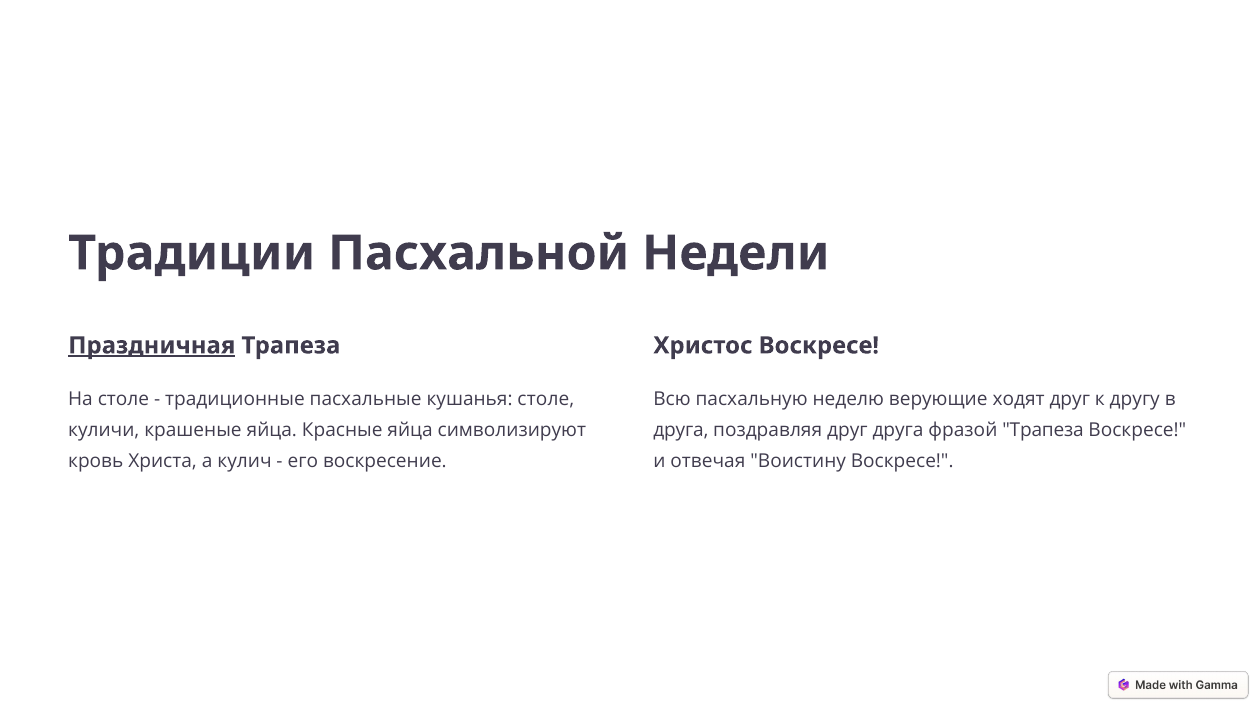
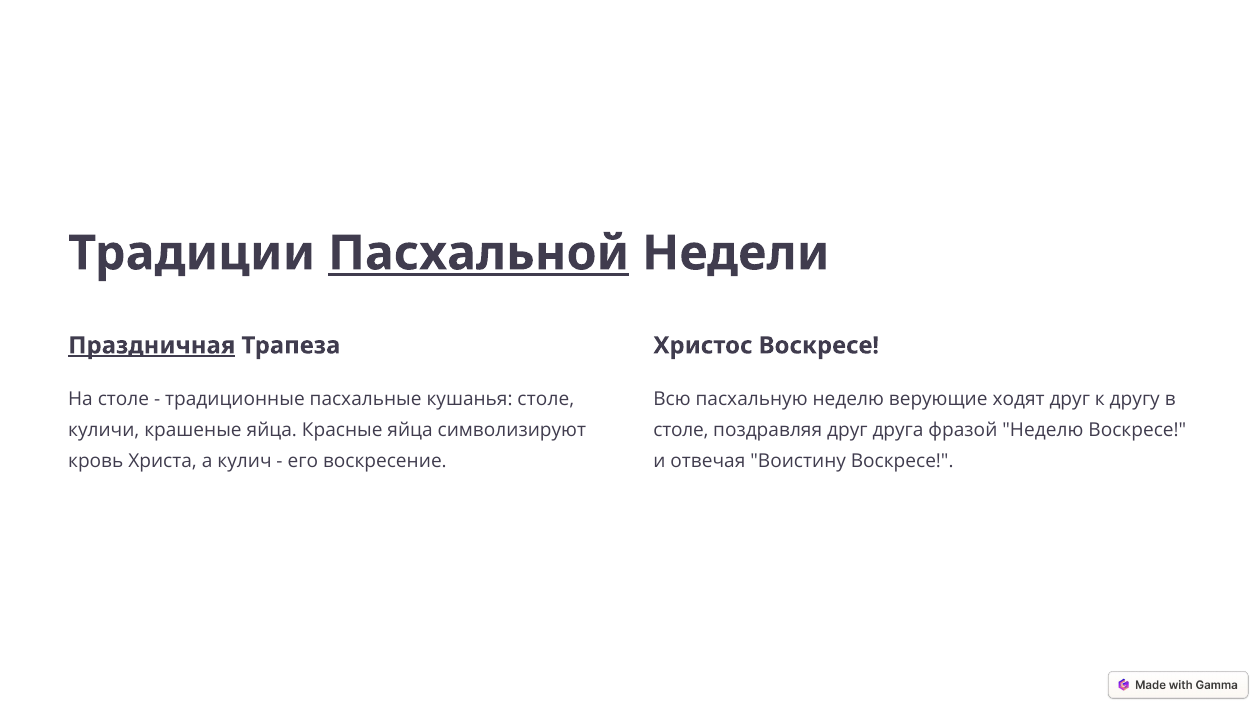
Пасхальной underline: none -> present (479, 253)
друга: друга -> столе (681, 430)
фразой Трапеза: Трапеза -> Неделю (1043, 430)
